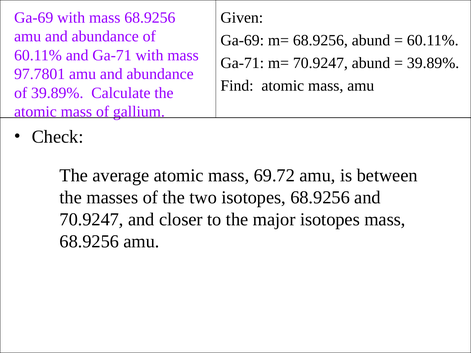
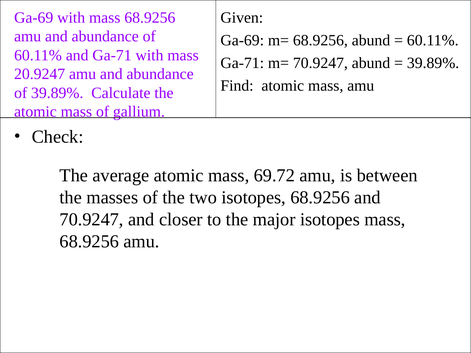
97.7801: 97.7801 -> 20.9247 (40, 74)
